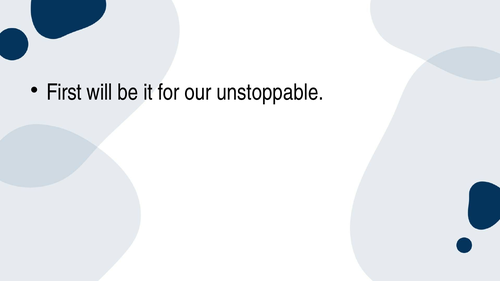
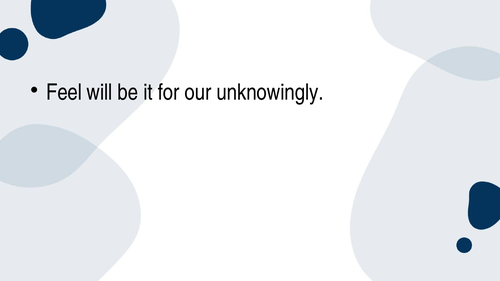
First: First -> Feel (64, 93)
unstoppable: unstoppable -> unknowingly (270, 93)
